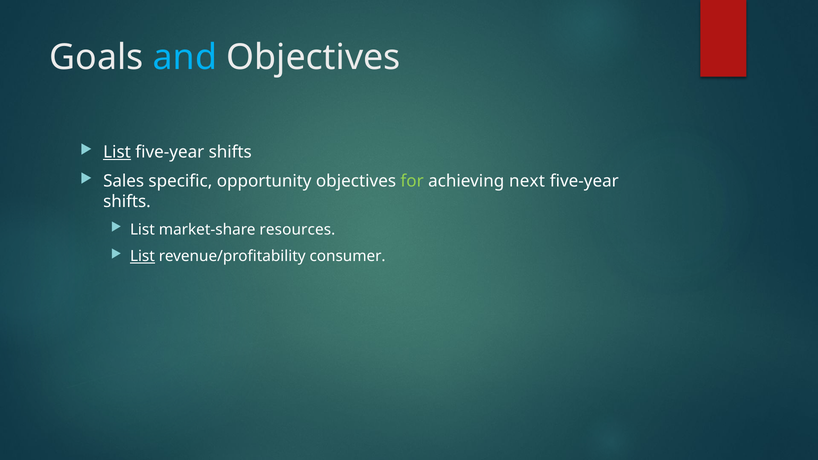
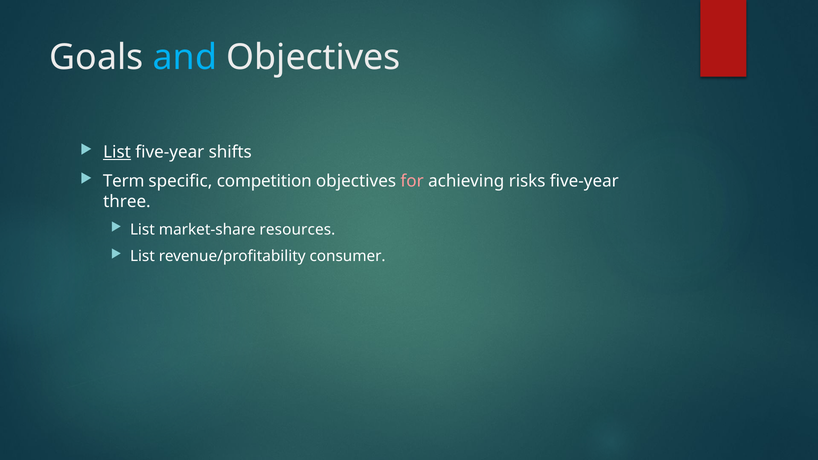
Sales: Sales -> Term (124, 181)
opportunity: opportunity -> competition (264, 181)
for colour: light green -> pink (412, 181)
next: next -> risks (527, 181)
shifts: shifts -> three (127, 202)
List underline: present -> none (142, 256)
